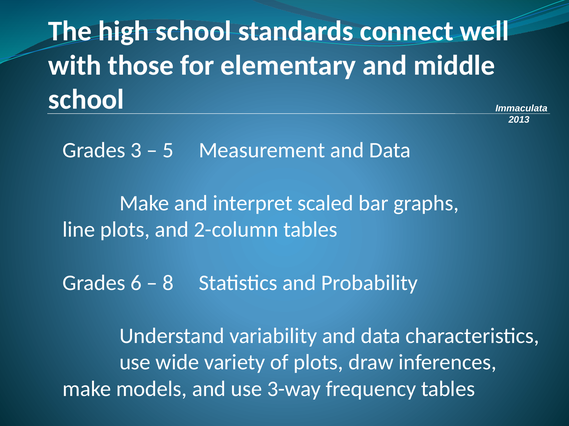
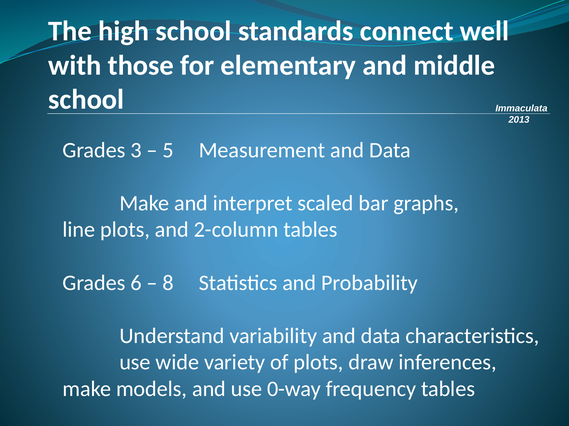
3-way: 3-way -> 0-way (294, 389)
